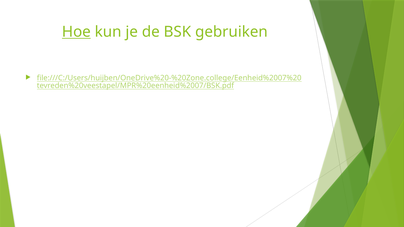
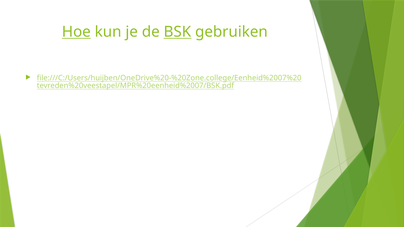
BSK underline: none -> present (177, 32)
